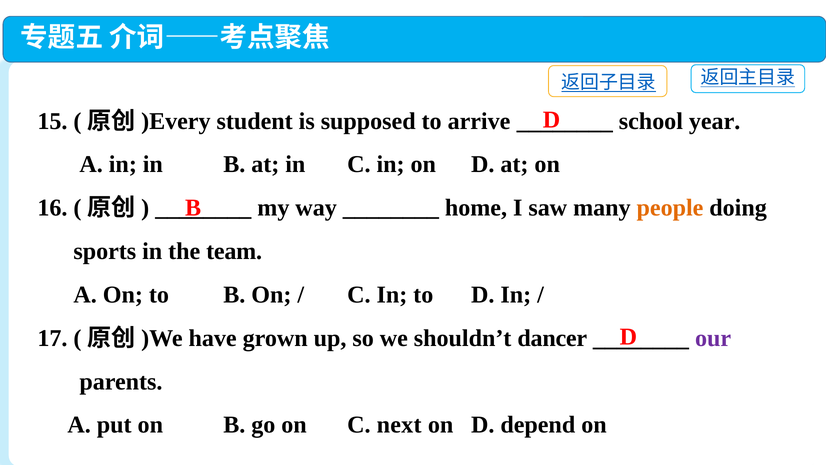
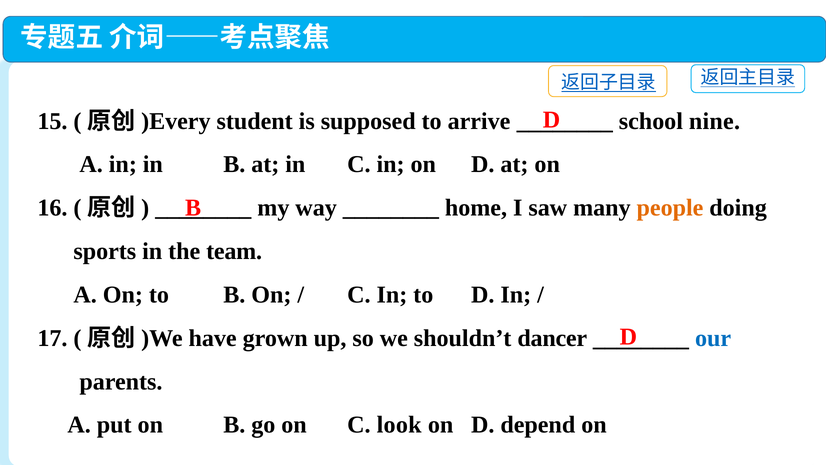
year: year -> nine (715, 121)
our colour: purple -> blue (713, 338)
next: next -> look (399, 425)
